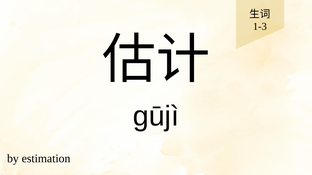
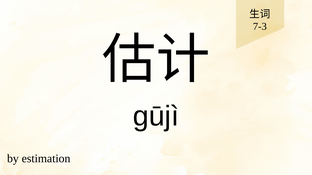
1-3: 1-3 -> 7-3 (260, 27)
